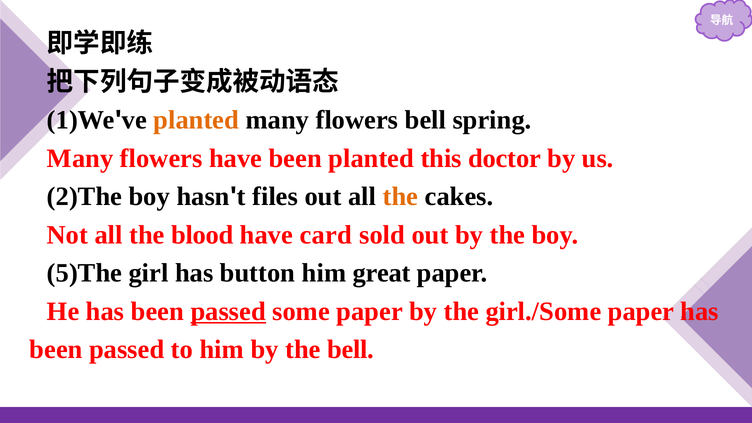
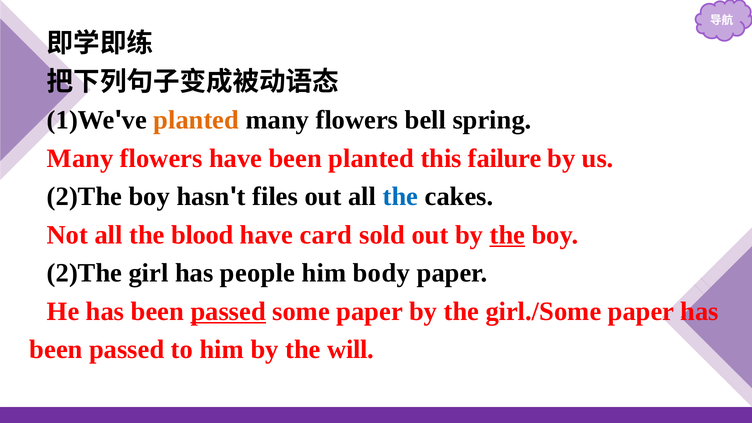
doctor: doctor -> failure (505, 158)
the colour: orange -> blue (400, 197)
the underline: none -> present (507, 235)
5)The: 5)The -> 2)The (84, 273)
button: button -> people (257, 273)
great: great -> body (381, 273)
the bell: bell -> will (351, 349)
